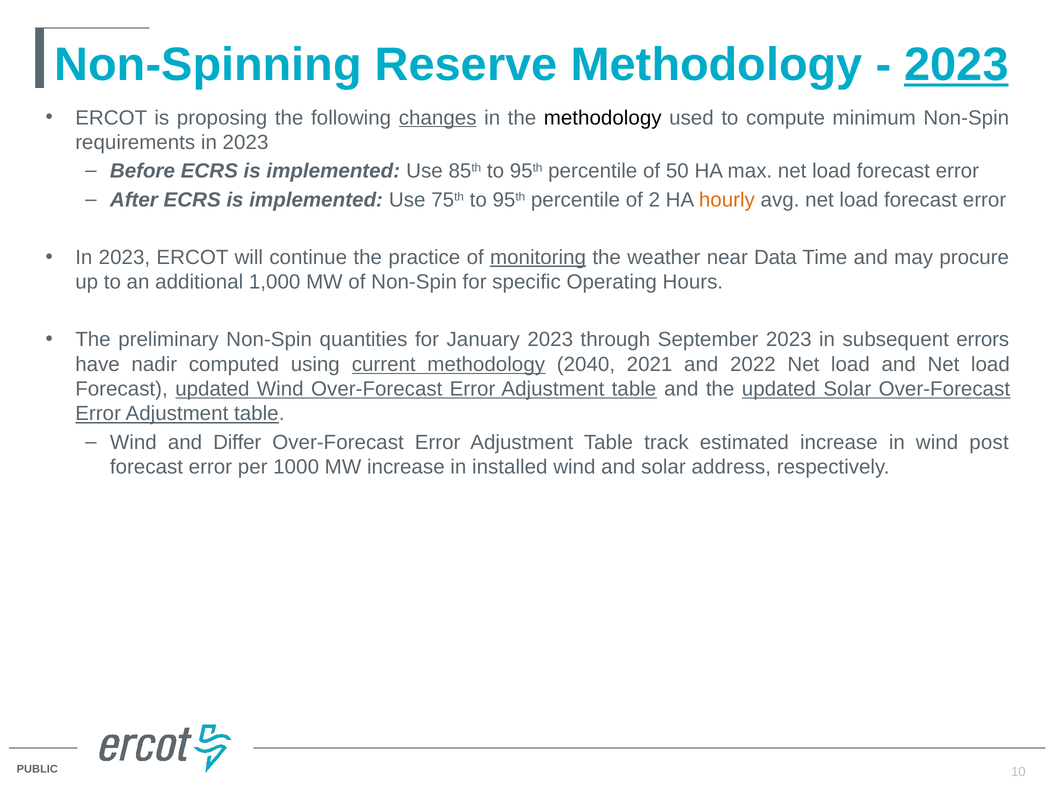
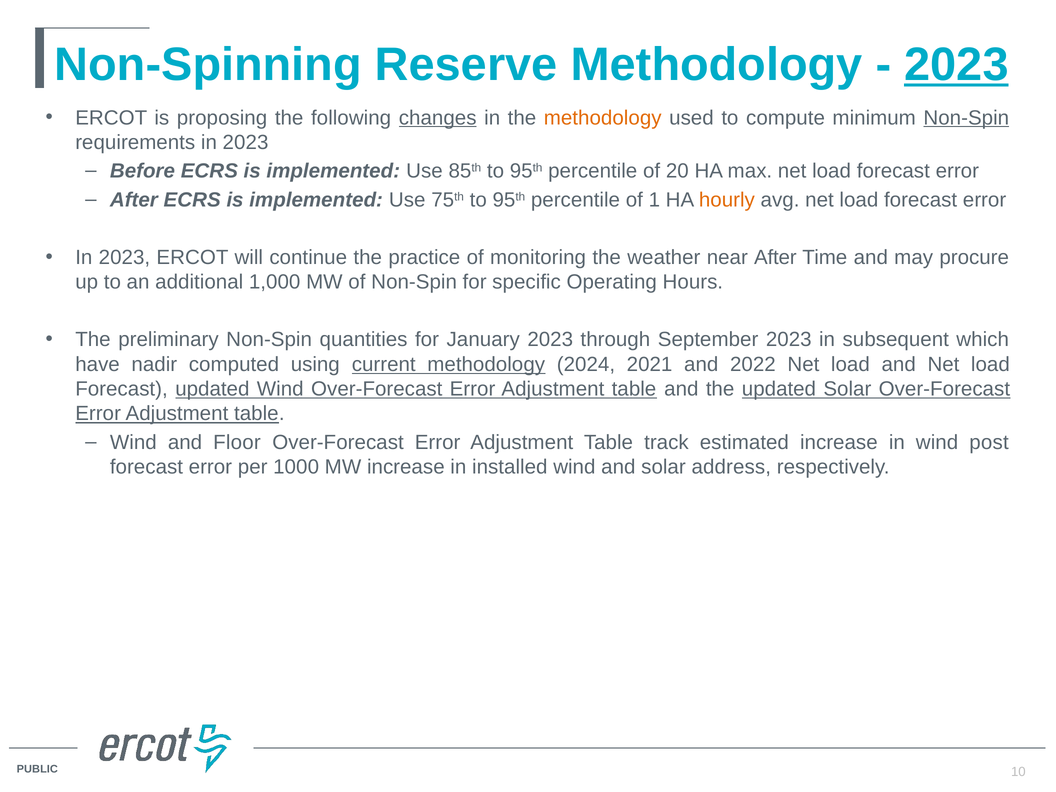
methodology colour: black -> orange (603, 118)
Non-Spin underline: none -> present (966, 118)
50: 50 -> 20 (677, 171)
2: 2 -> 1 (654, 200)
monitoring underline: present -> none (538, 257)
near Data: Data -> After (775, 257)
errors: errors -> which (983, 340)
2040: 2040 -> 2024 (586, 364)
Differ: Differ -> Floor (237, 442)
